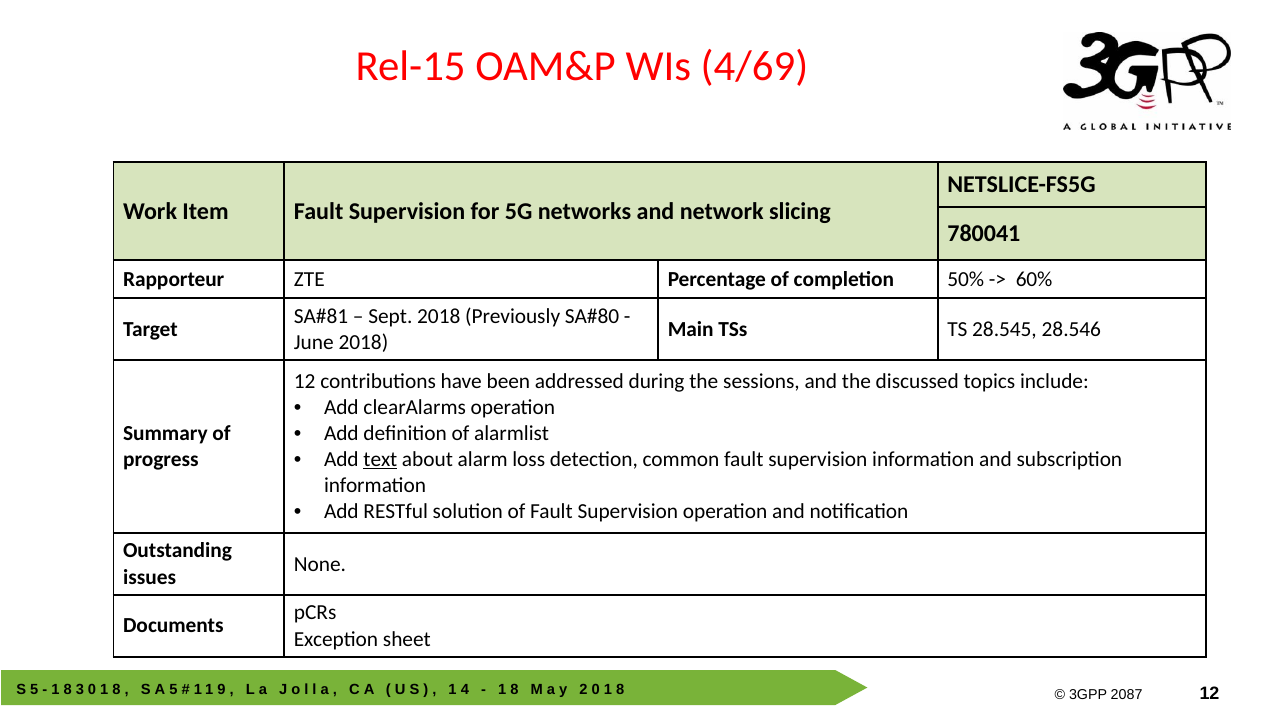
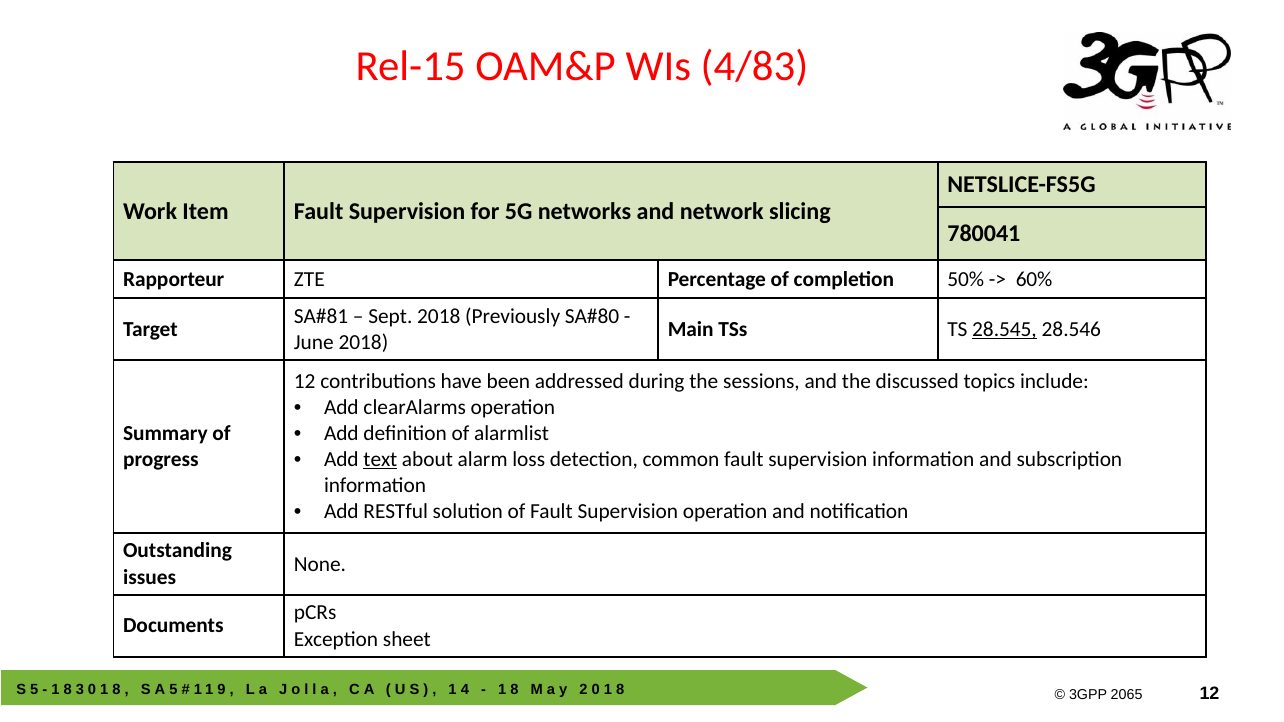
4/69: 4/69 -> 4/83 (755, 67)
28.545 underline: none -> present (1005, 329)
2087: 2087 -> 2065 (1127, 695)
